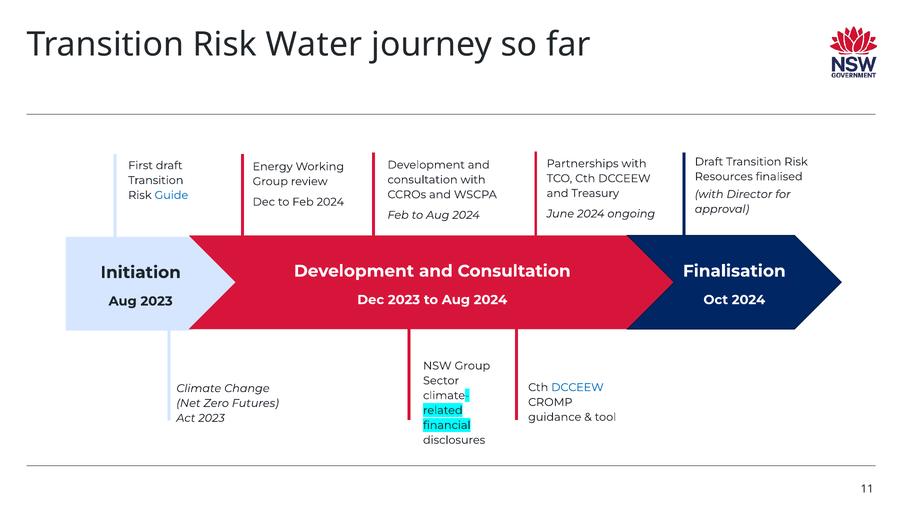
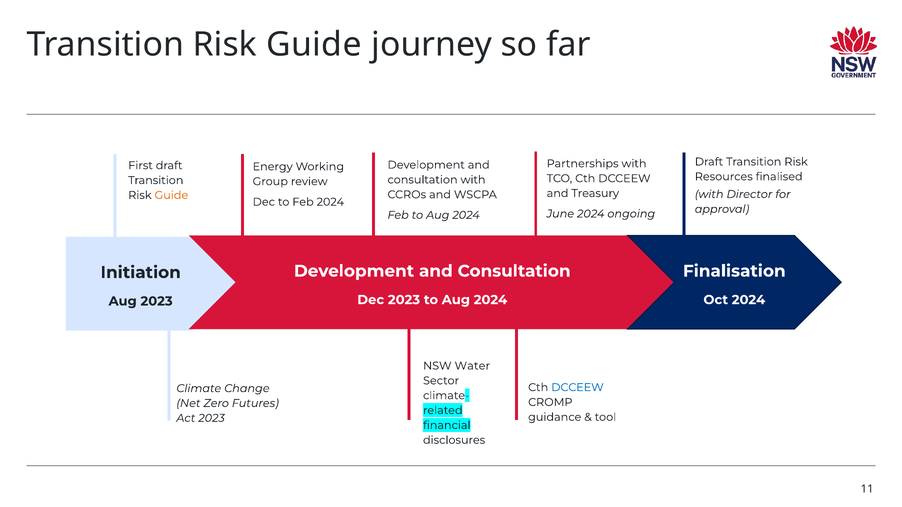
Water: Water -> Guide (314, 45)
Guide colour: blue -> orange (171, 195)
NSW Group: Group -> Water (472, 366)
